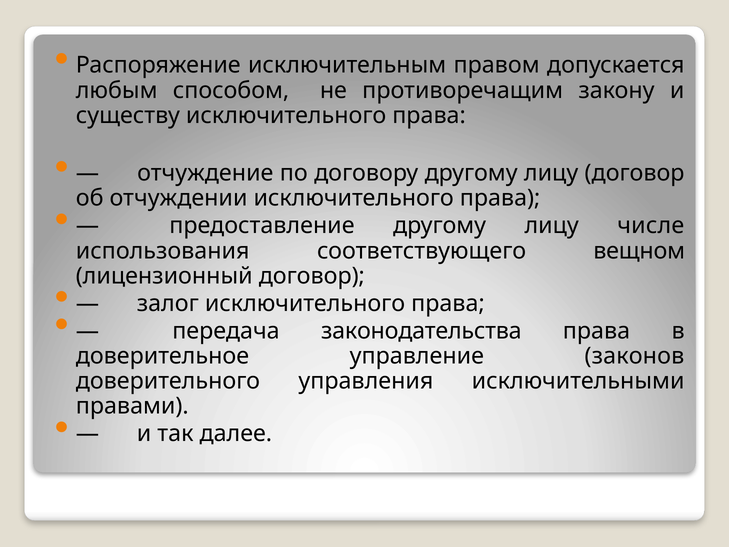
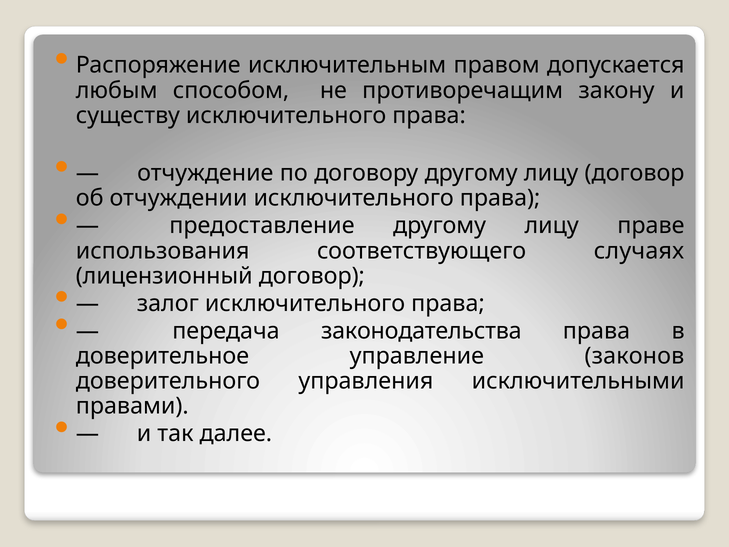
числе: числе -> праве (651, 226)
вещном: вещном -> случаях (639, 251)
